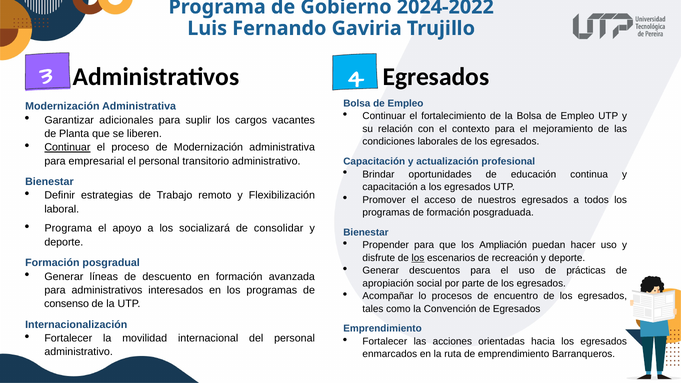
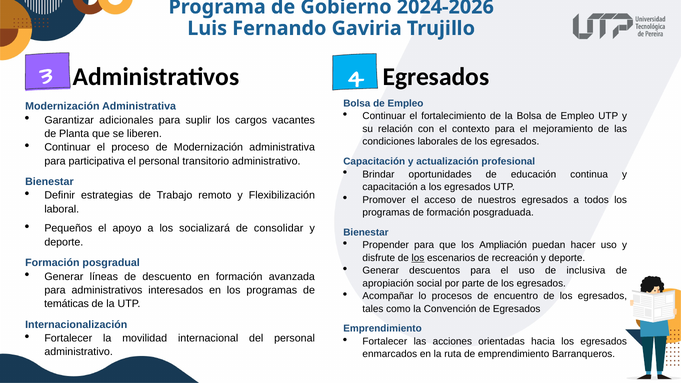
2024-2022: 2024-2022 -> 2024-2026 (445, 7)
Continuar underline: present -> none (67, 147)
empresarial: empresarial -> participativa (97, 161)
Programa: Programa -> Pequeños (68, 228)
prácticas: prácticas -> inclusiva (586, 271)
consenso: consenso -> temáticas (67, 304)
